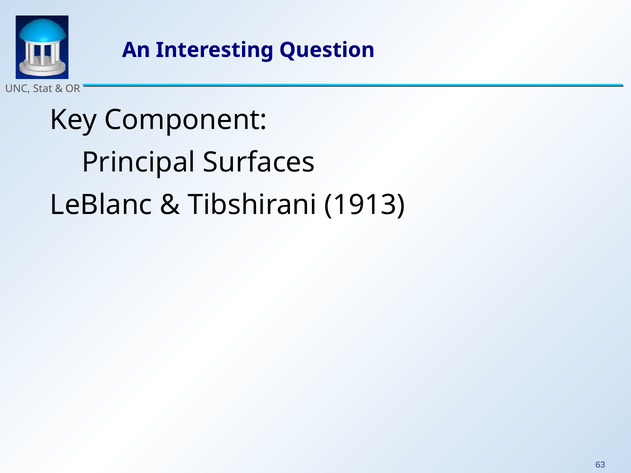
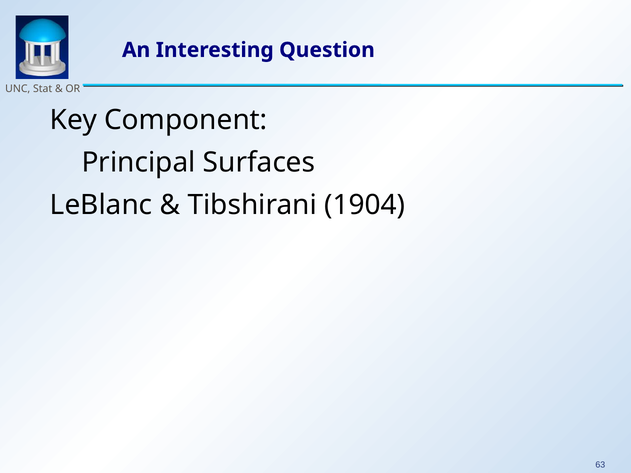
1913: 1913 -> 1904 (365, 205)
